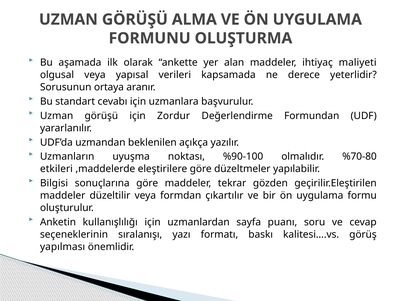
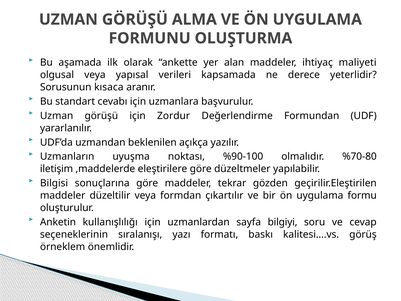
ortaya: ortaya -> kısaca (109, 87)
etkileri: etkileri -> iletişim (57, 169)
puanı: puanı -> bilgiyi (283, 222)
yapılması: yapılması -> örneklem (63, 246)
